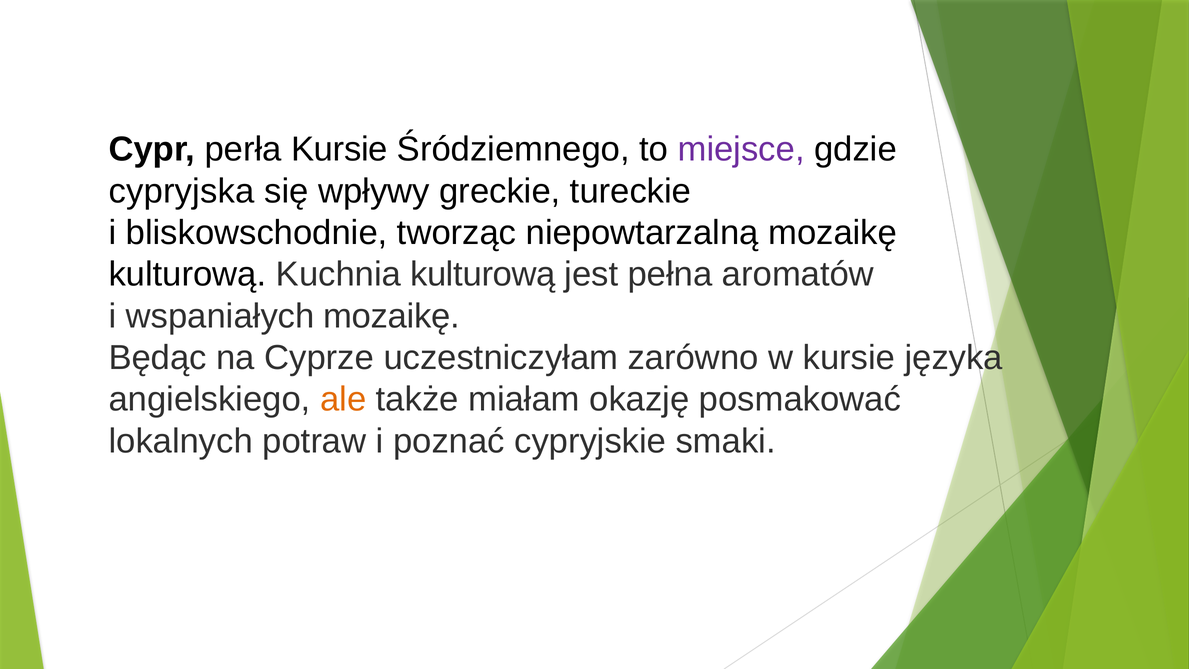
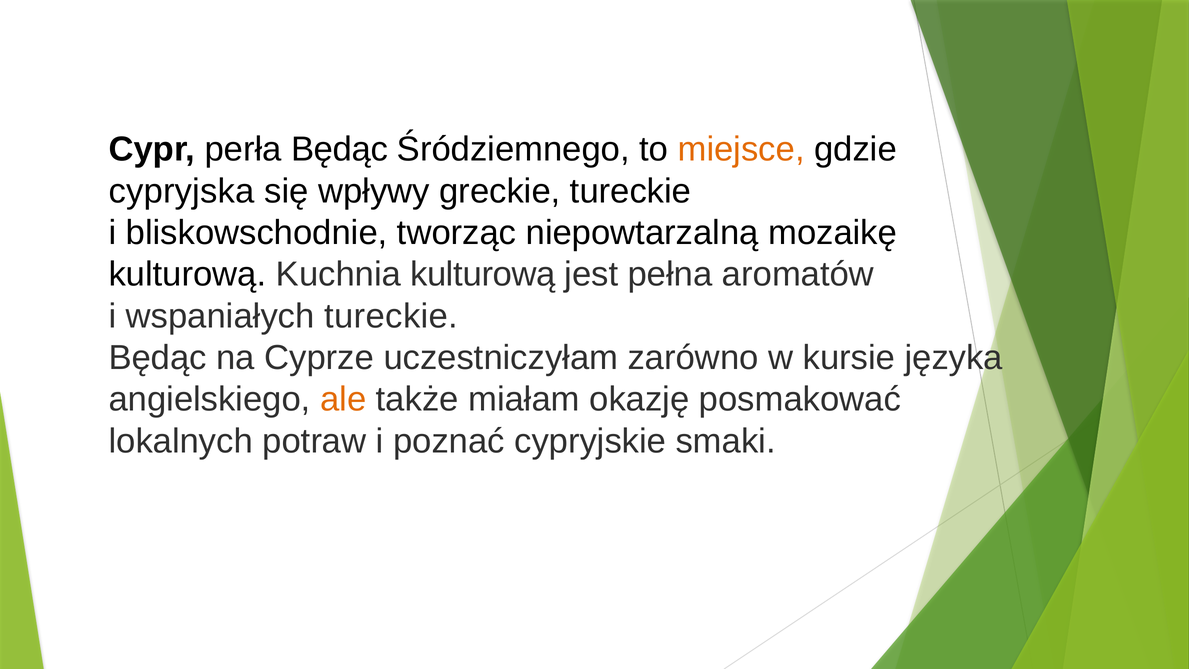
perła Kursie: Kursie -> Będąc (340, 149)
miejsce colour: purple -> orange (741, 149)
wspaniałych mozaikę: mozaikę -> tureckie (391, 316)
